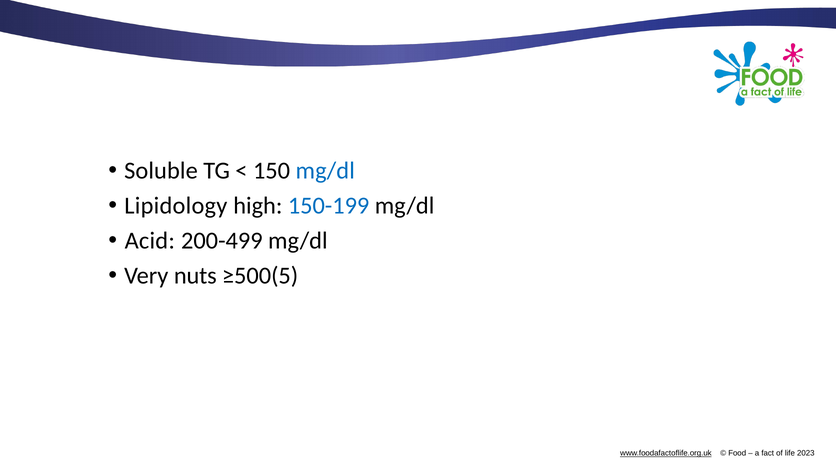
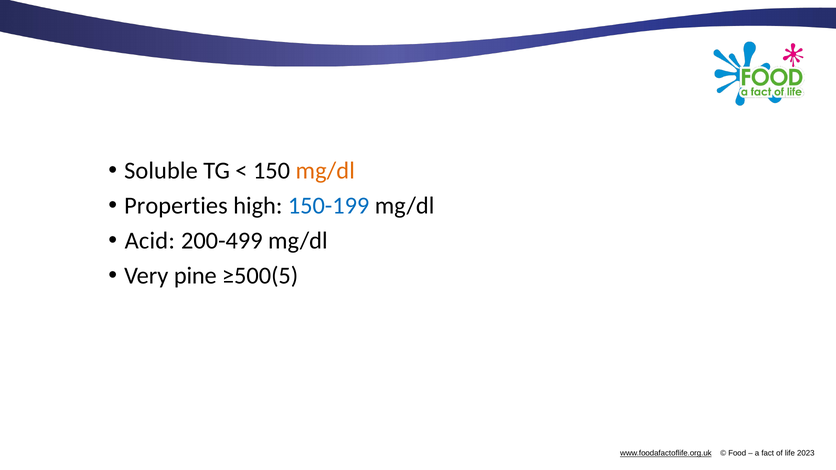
mg/dl colour: blue -> orange (325, 171)
Lipidology: Lipidology -> Properties (176, 206)
nuts: nuts -> pine (195, 276)
